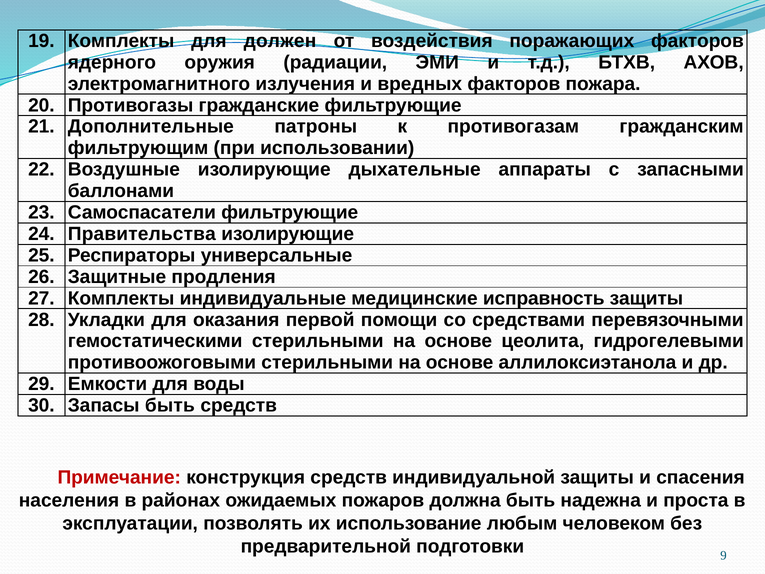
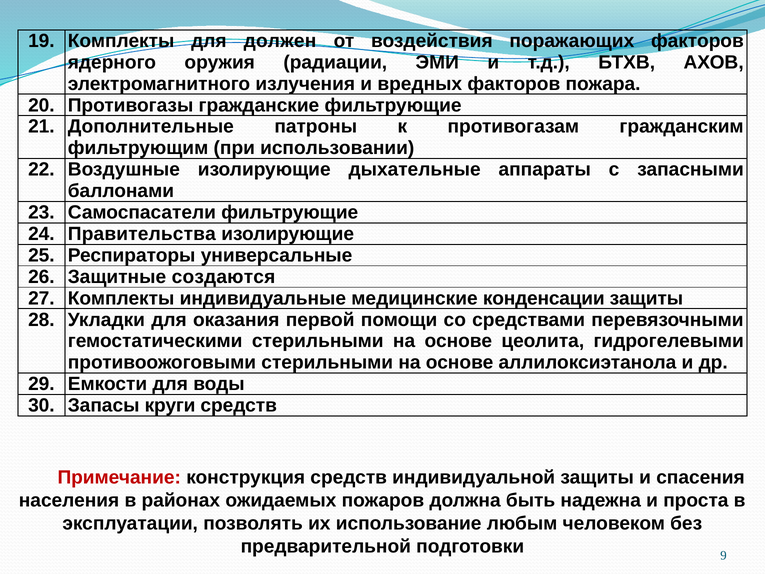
продления: продления -> создаются (223, 277)
исправность: исправность -> конденсации (544, 298)
Запасы быть: быть -> круги (170, 405)
